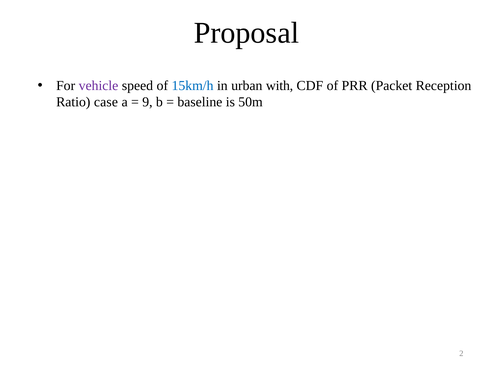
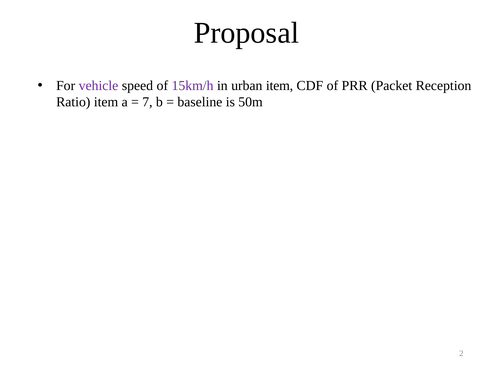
15km/h colour: blue -> purple (193, 86)
urban with: with -> item (280, 86)
Ratio case: case -> item (106, 102)
9: 9 -> 7 (147, 102)
